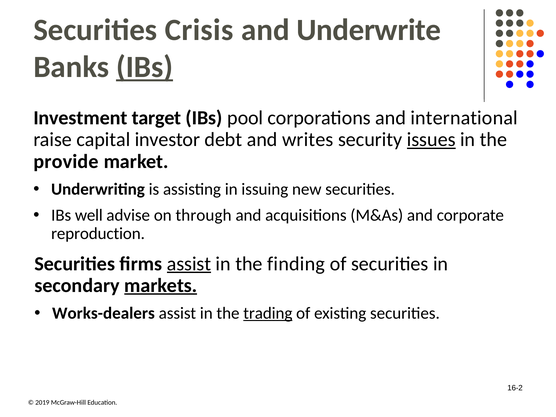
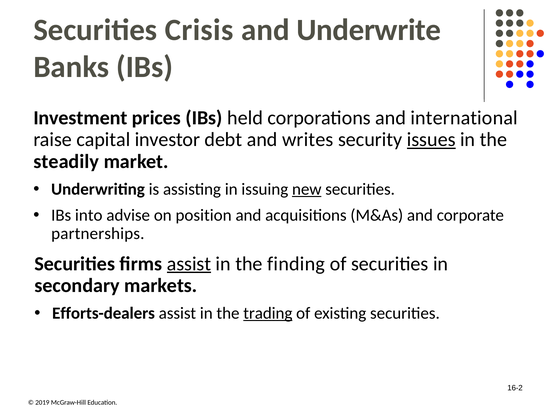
IBs underline: present -> none (145, 67)
target: target -> prices (156, 118)
pool: pool -> held (245, 118)
provide: provide -> steadily (66, 161)
new underline: none -> present (307, 189)
well: well -> into (89, 215)
through: through -> position (204, 215)
reproduction: reproduction -> partnerships (98, 234)
markets underline: present -> none (161, 285)
Works-dealers: Works-dealers -> Efforts-dealers (104, 313)
